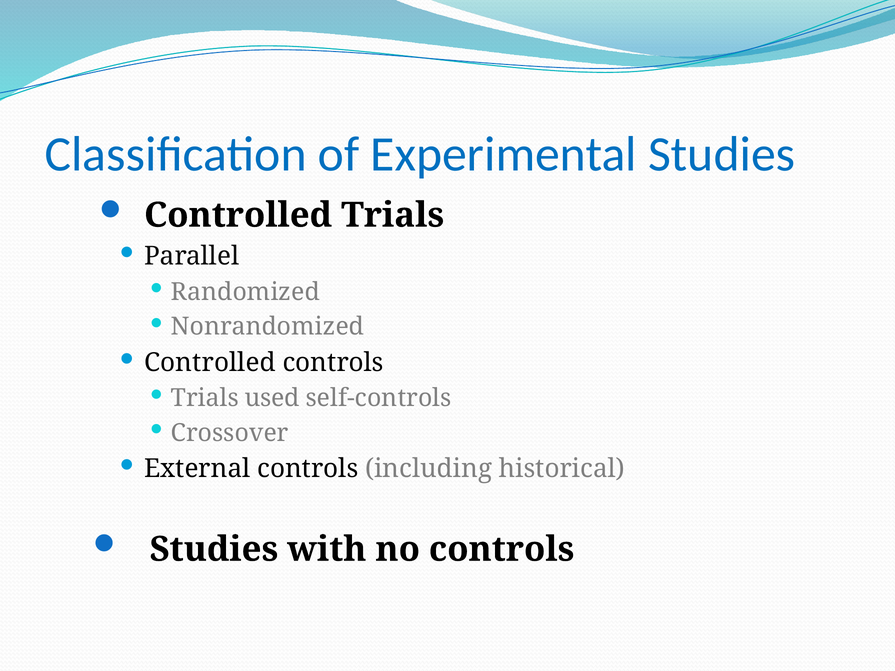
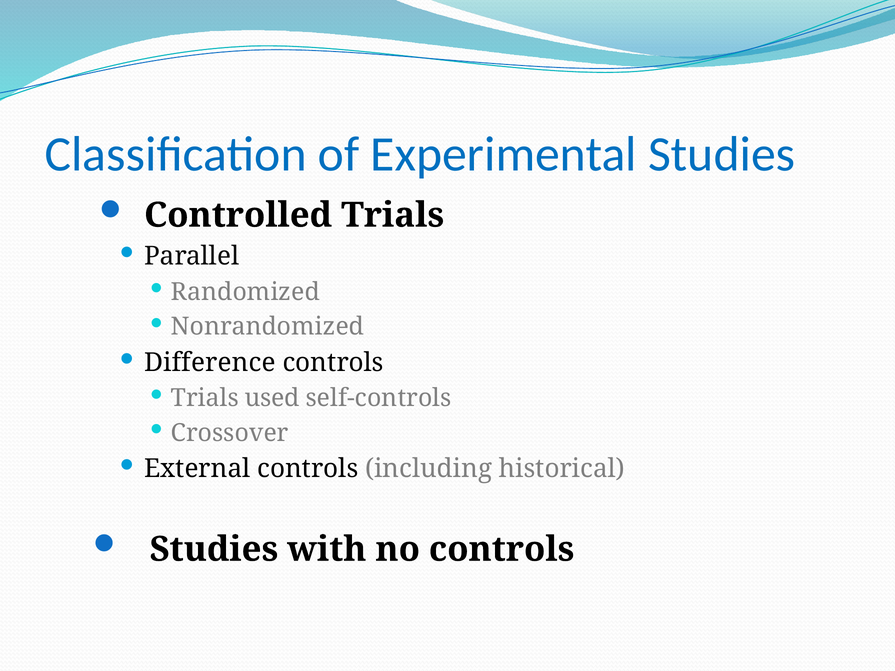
Controlled: Controlled -> Difference (210, 363)
